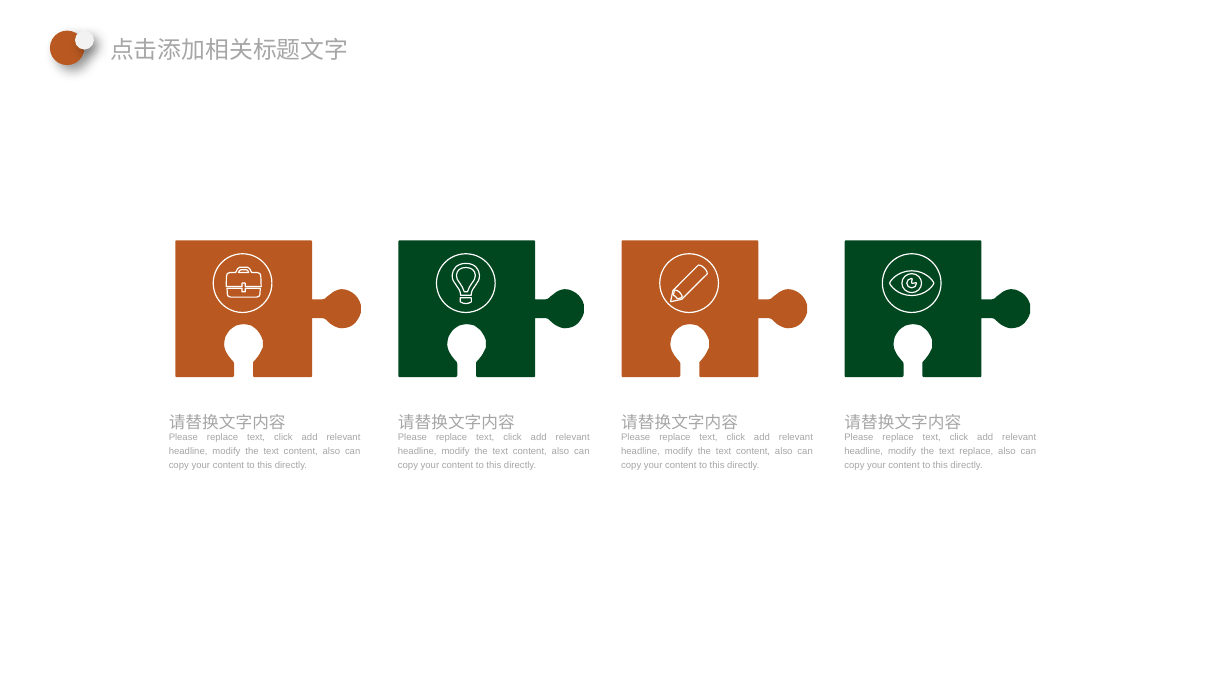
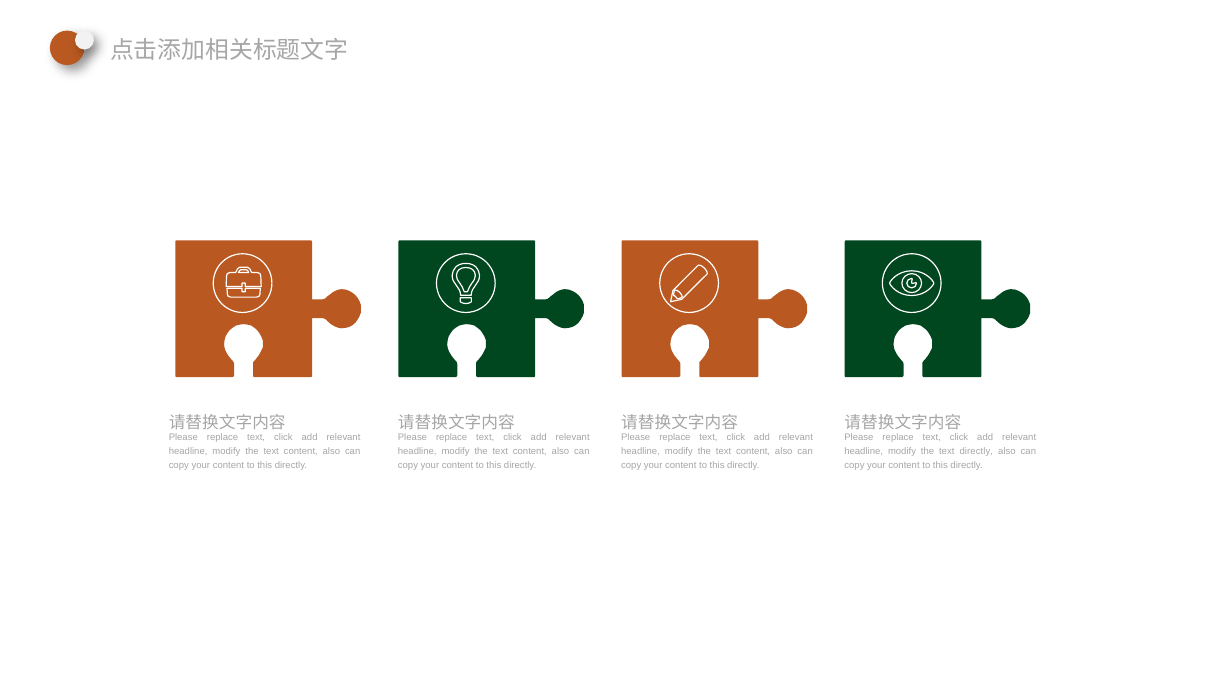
text replace: replace -> directly (976, 451)
